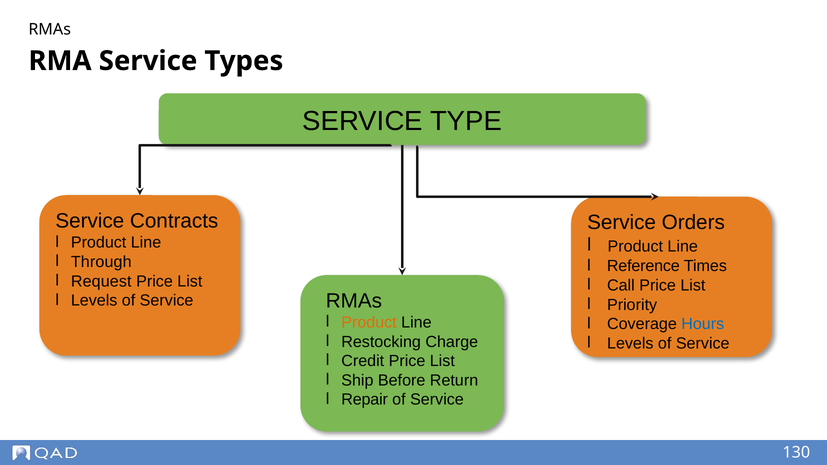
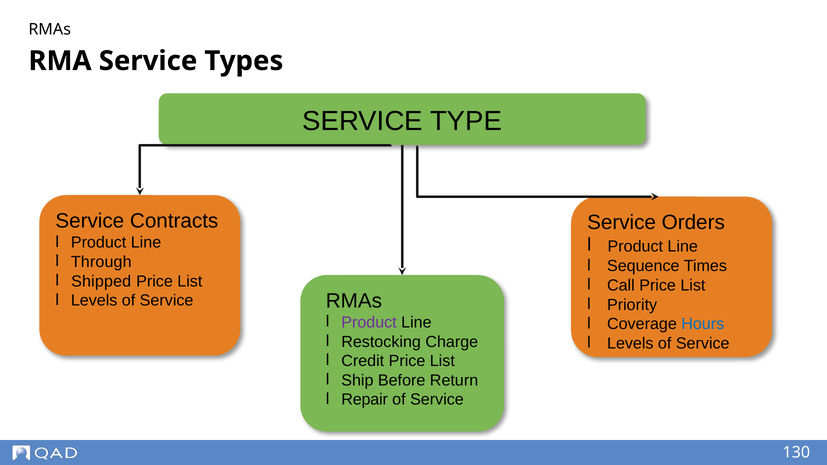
Reference: Reference -> Sequence (643, 266)
Request: Request -> Shipped (101, 281)
Product colour: orange -> purple (369, 323)
